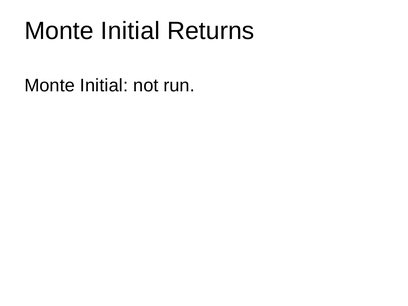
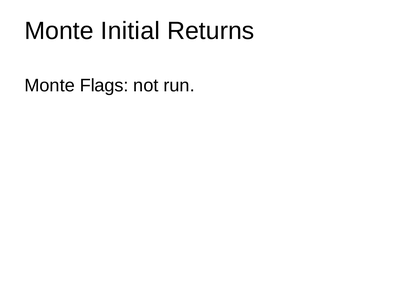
Initial: Initial -> Flags (104, 86)
